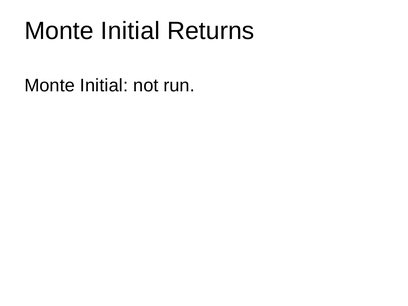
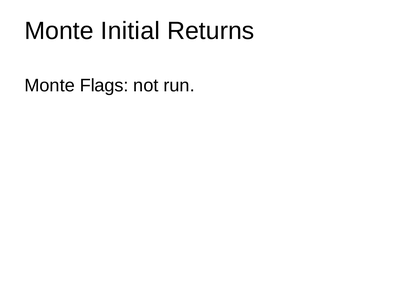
Initial: Initial -> Flags (104, 86)
